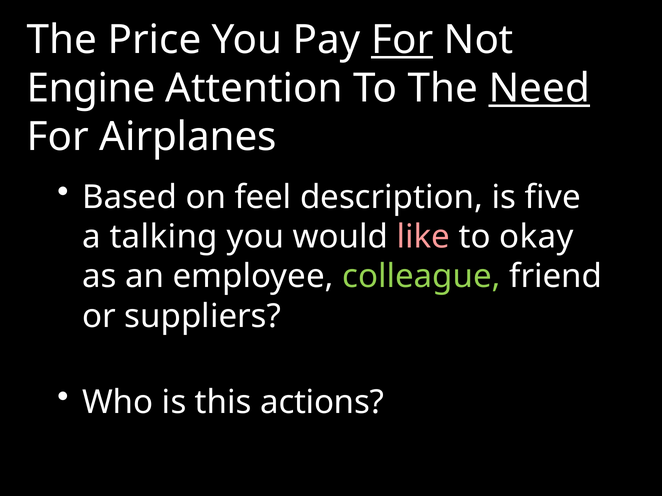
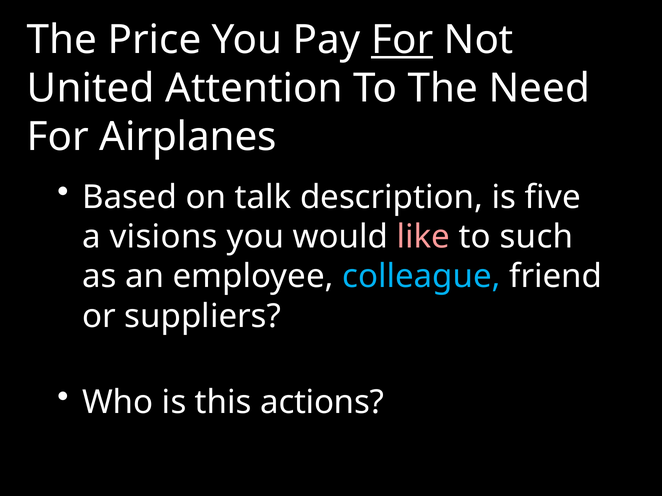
Engine: Engine -> United (91, 88)
Need underline: present -> none (539, 88)
feel: feel -> talk (263, 197)
talking: talking -> visions (164, 237)
okay: okay -> such (536, 237)
colleague colour: light green -> light blue (421, 277)
